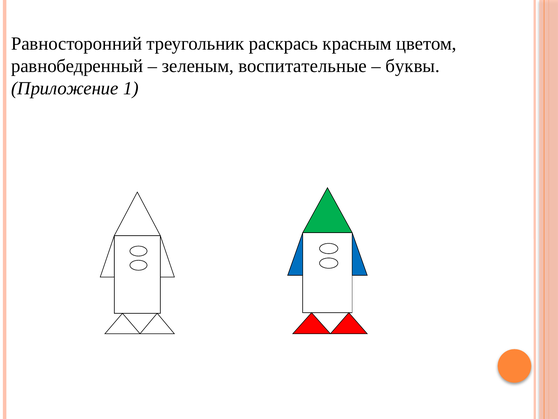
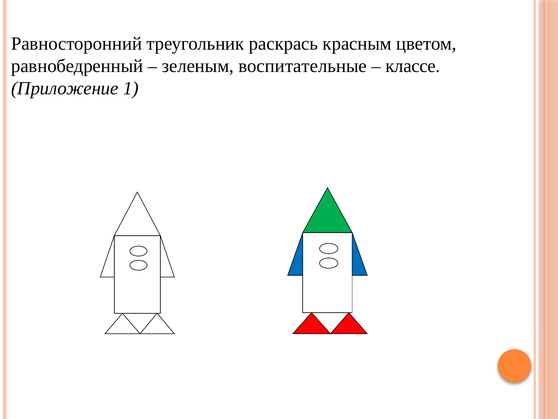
буквы: буквы -> классе (413, 66)
